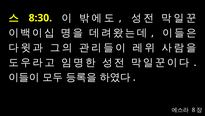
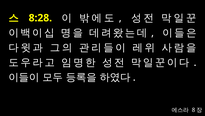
8:30: 8:30 -> 8:28 (40, 18)
